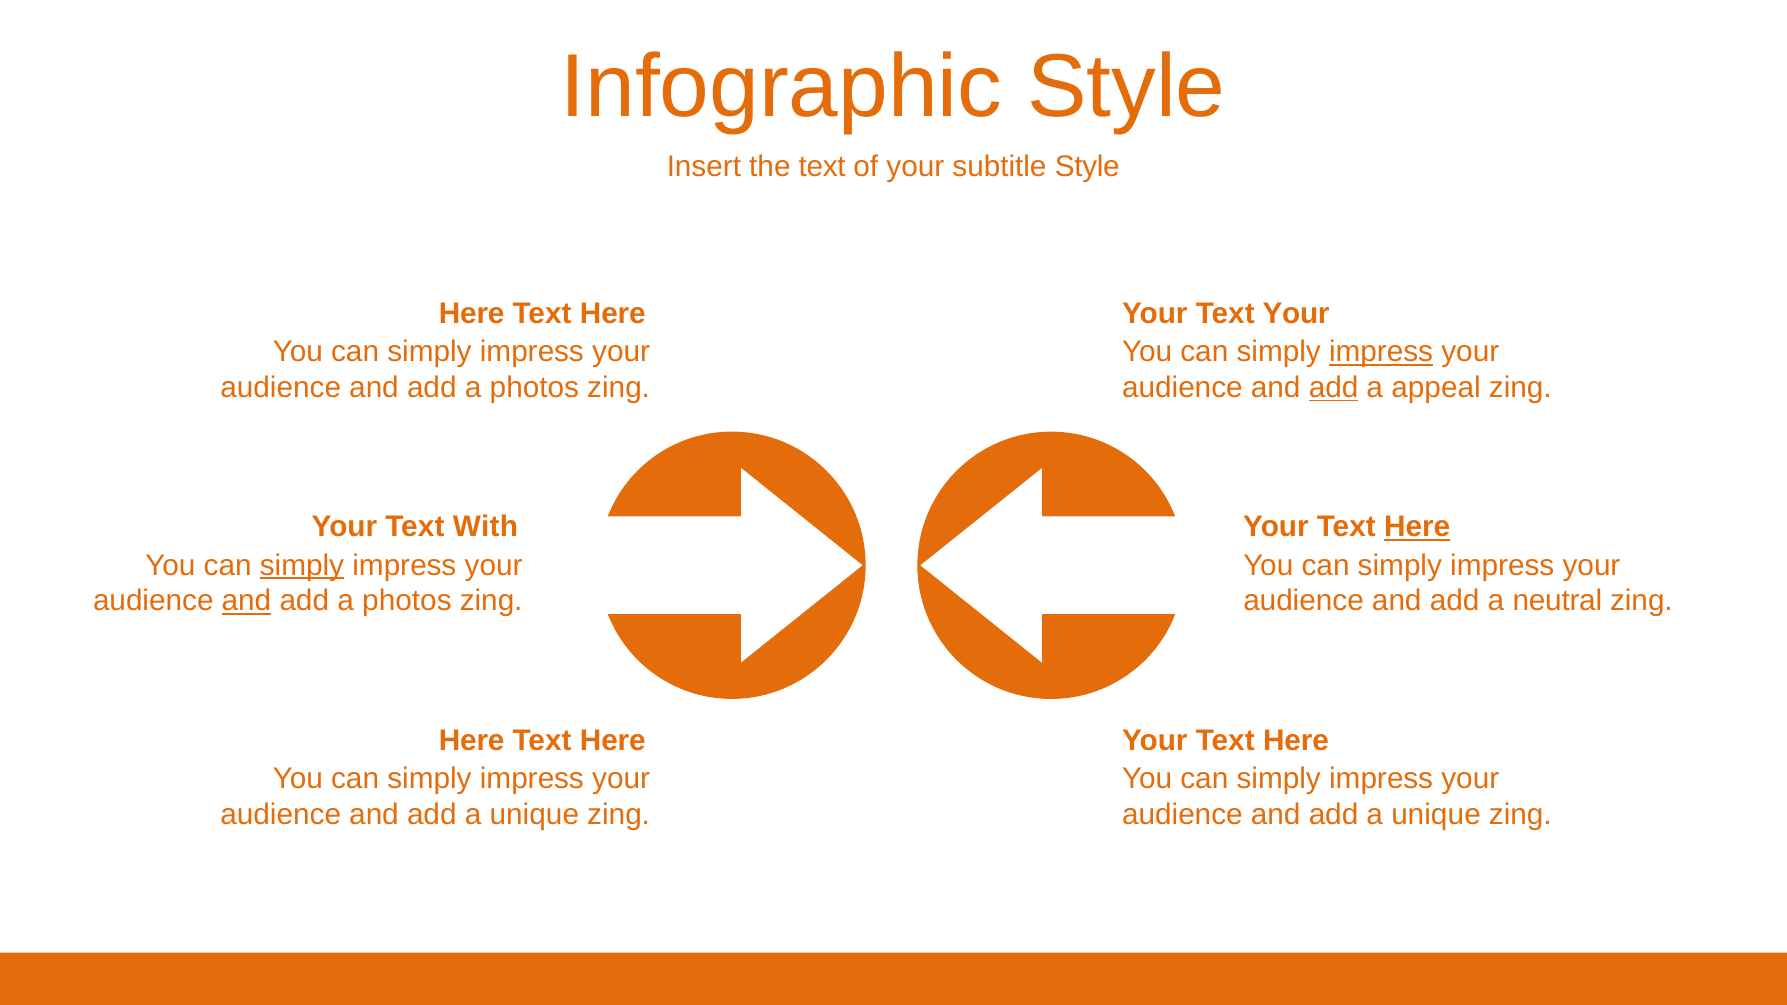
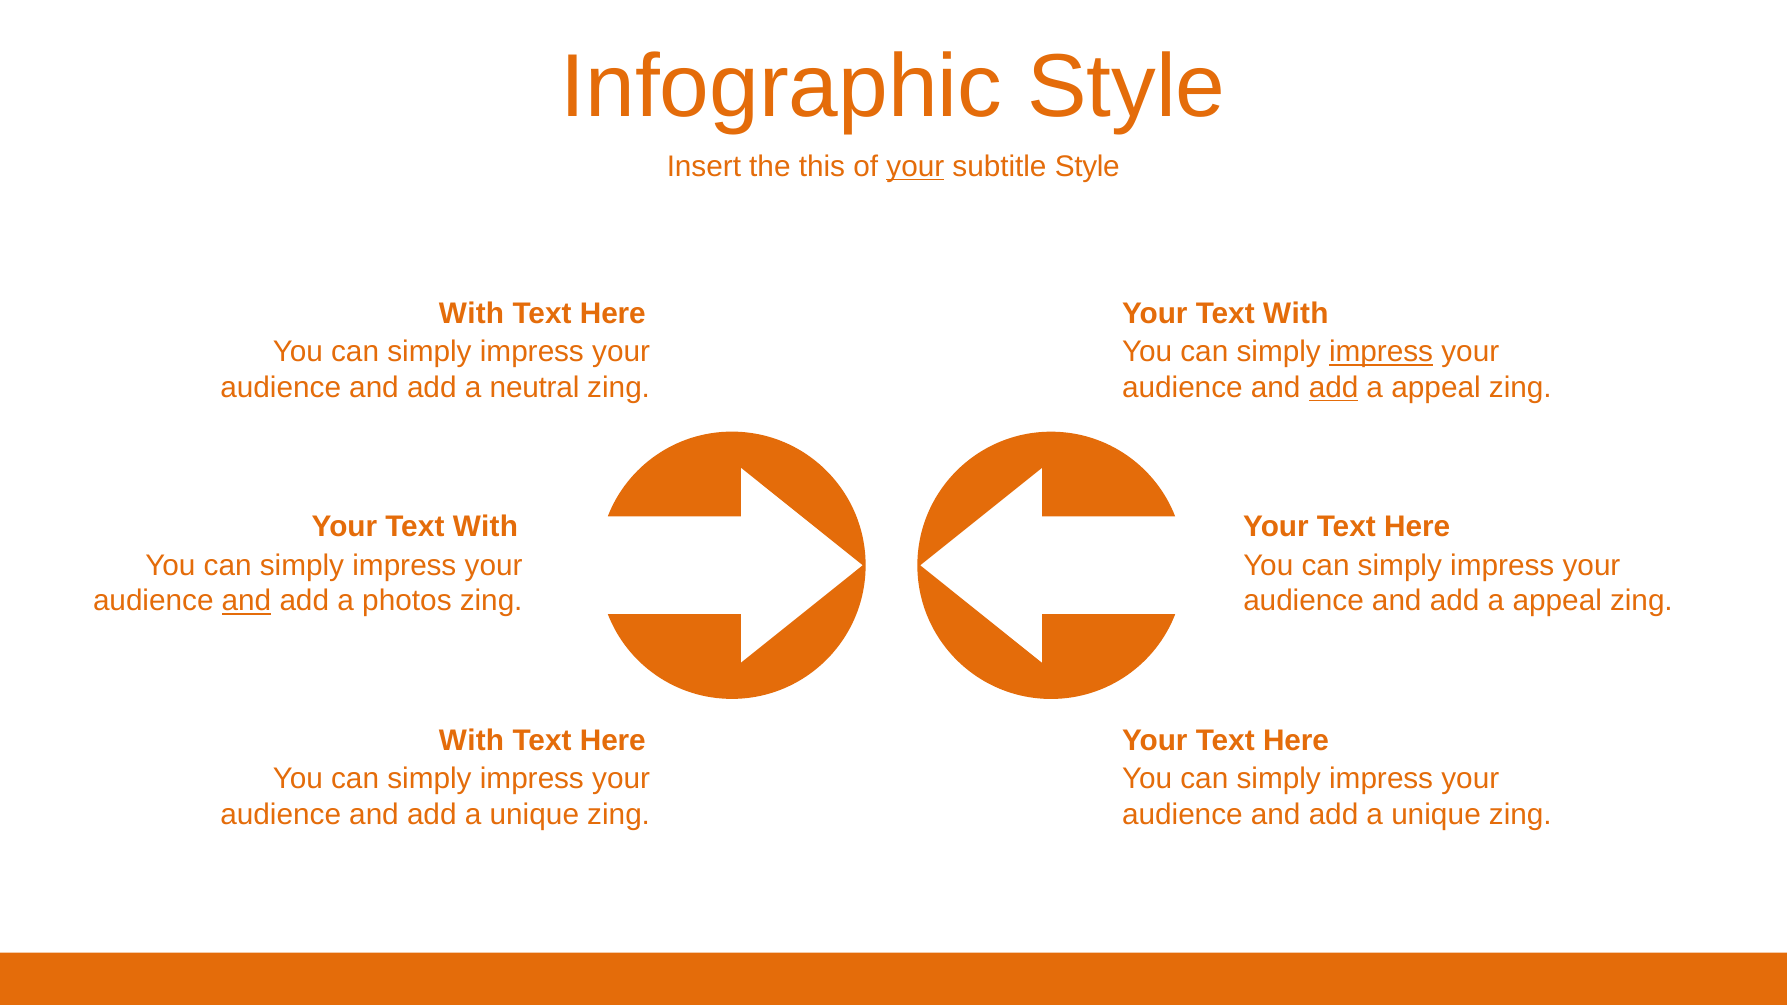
the text: text -> this (822, 167)
your underline: none -> present (915, 167)
Here: Here -> With (472, 314)
Your: Your -> With (1296, 314)
photos: photos -> neutral (535, 388)
Here underline: present -> none (1417, 527)
simply underline: present -> none (302, 565)
neutral: neutral -> appeal (1557, 601)
Here: Here -> With (472, 741)
